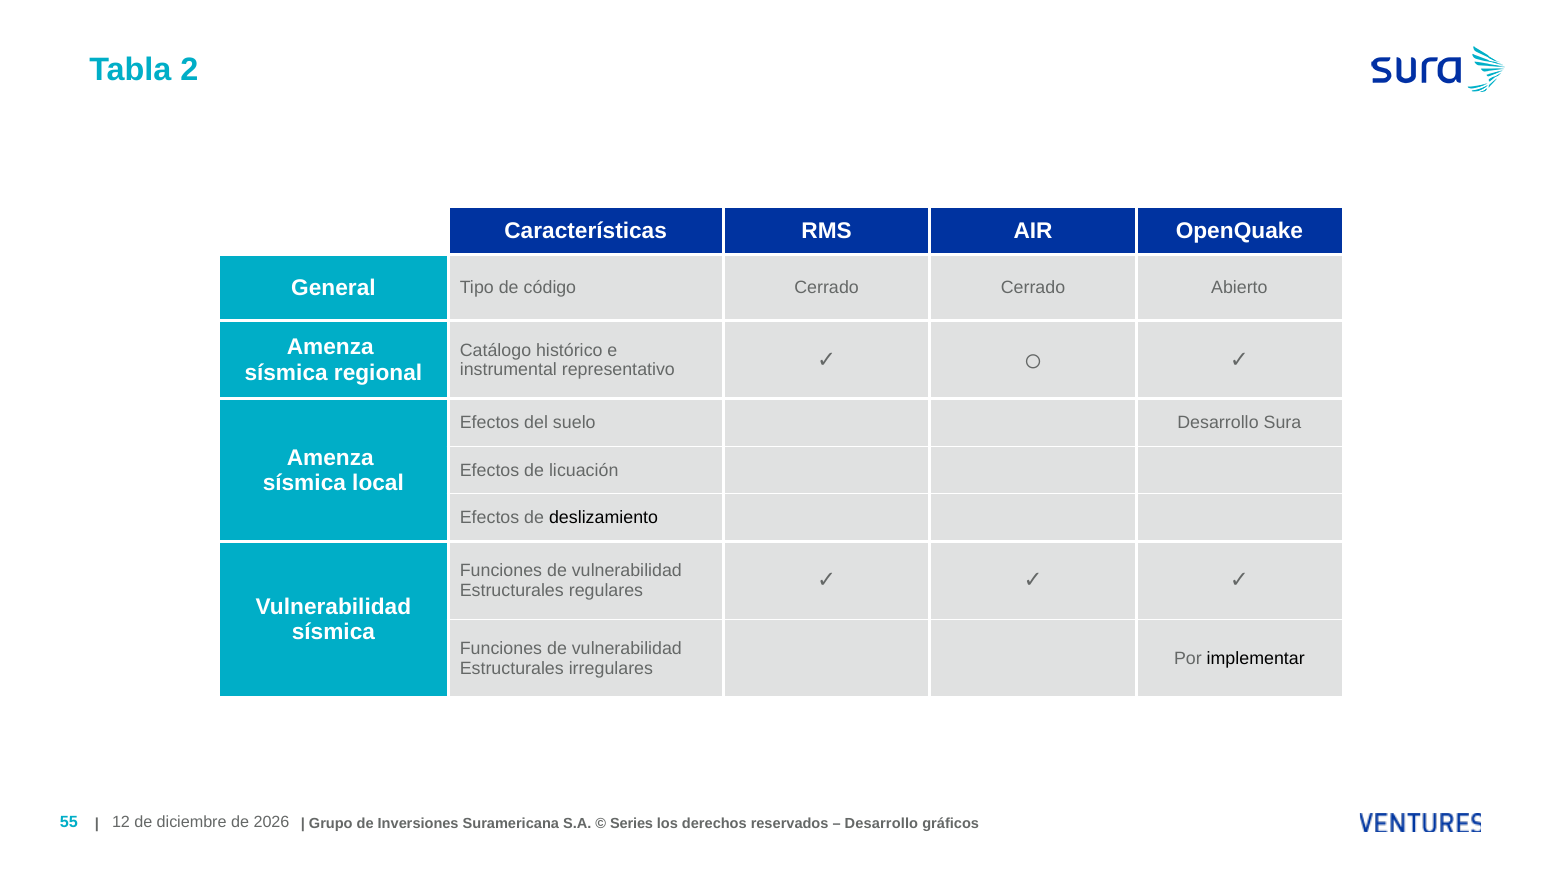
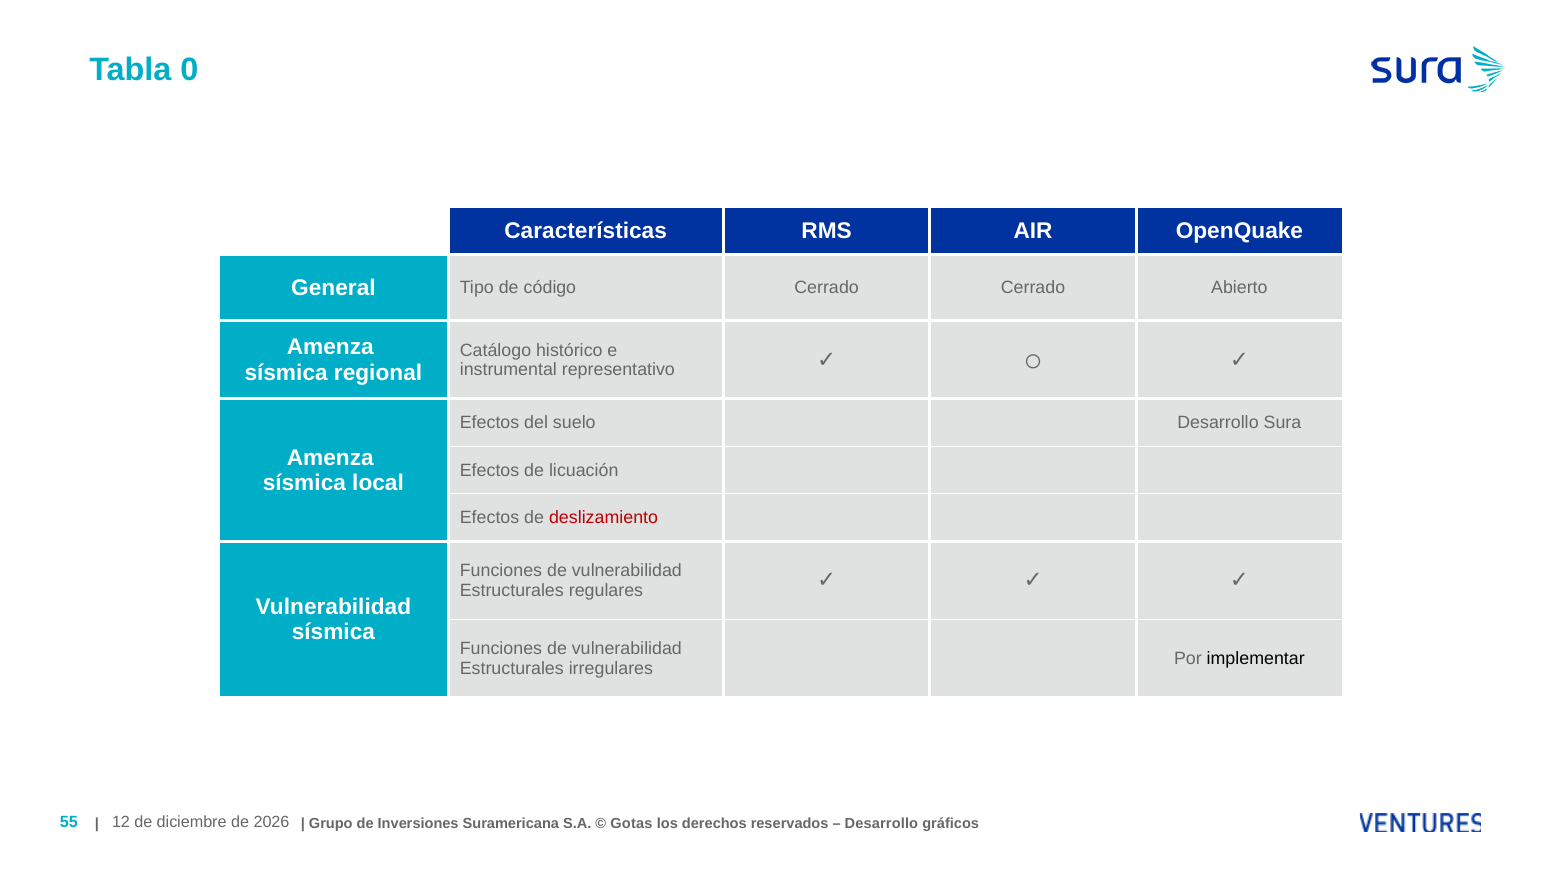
2: 2 -> 0 (189, 70)
deslizamiento colour: black -> red (604, 518)
Series: Series -> Gotas (631, 823)
